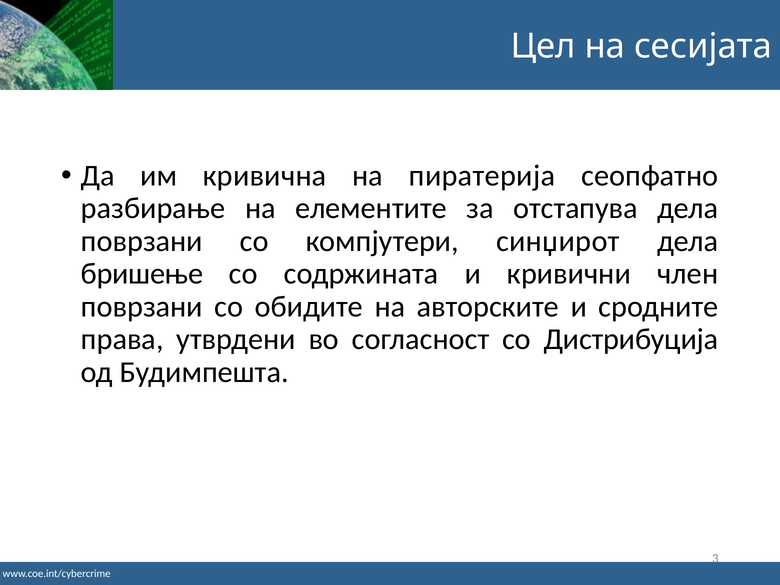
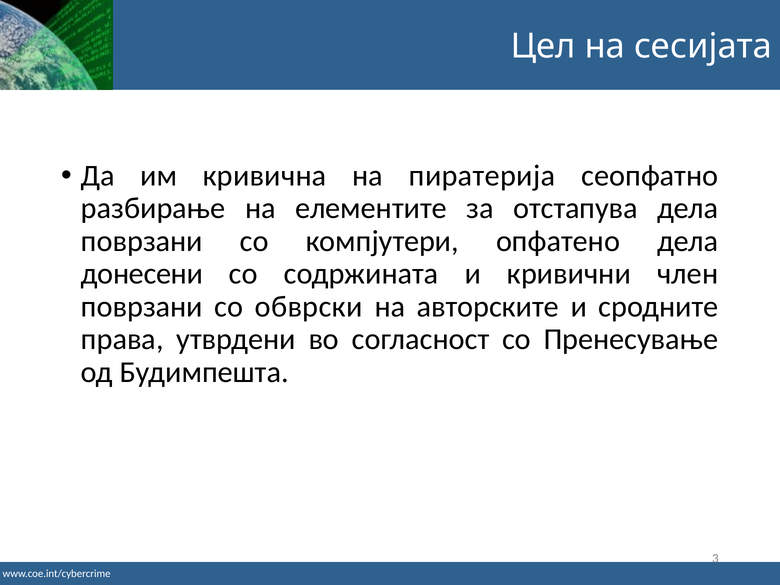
синџирот: синџирот -> опфатено (558, 241)
бришење: бришење -> донесени (142, 274)
обидите: обидите -> обврски (309, 307)
Дистрибуција: Дистрибуција -> Пренесување (631, 339)
